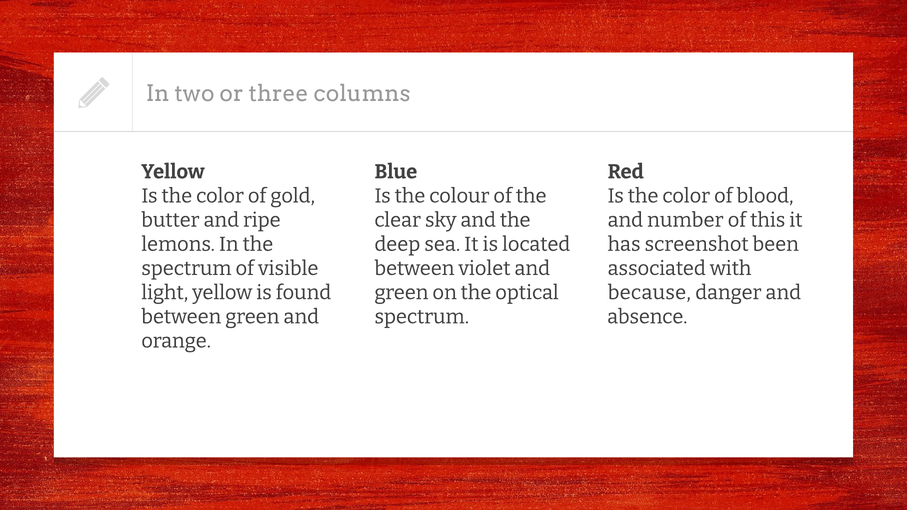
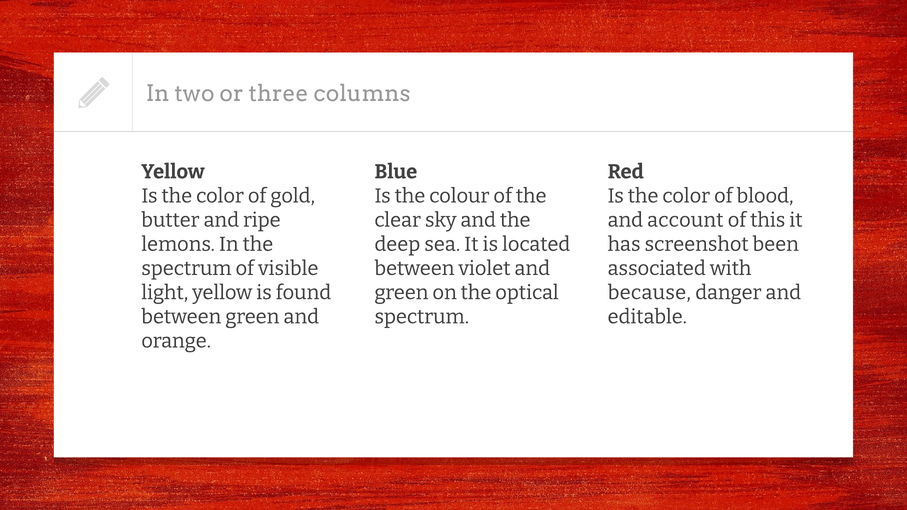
number: number -> account (685, 220)
absence: absence -> editable (647, 317)
